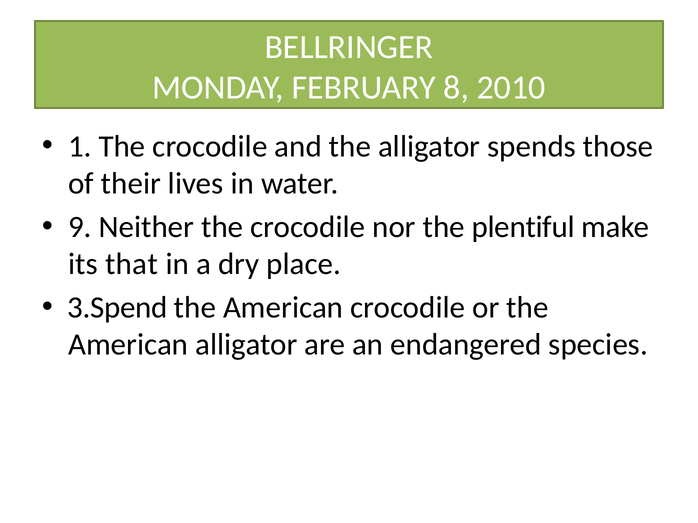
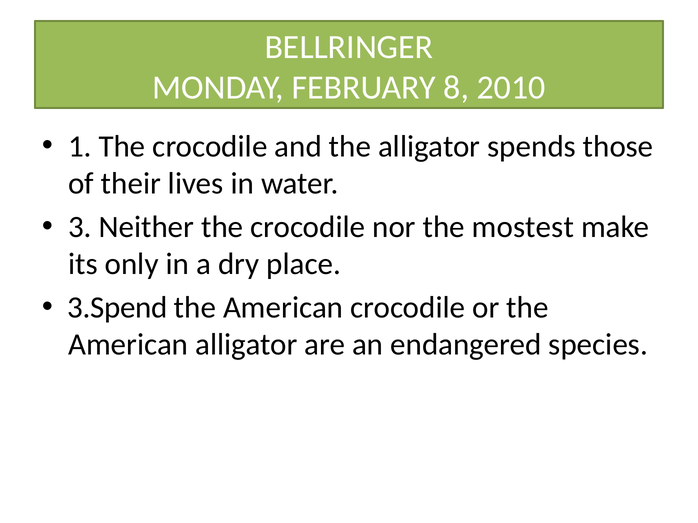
9: 9 -> 3 (80, 227)
plentiful: plentiful -> mostest (523, 227)
that: that -> only (132, 264)
